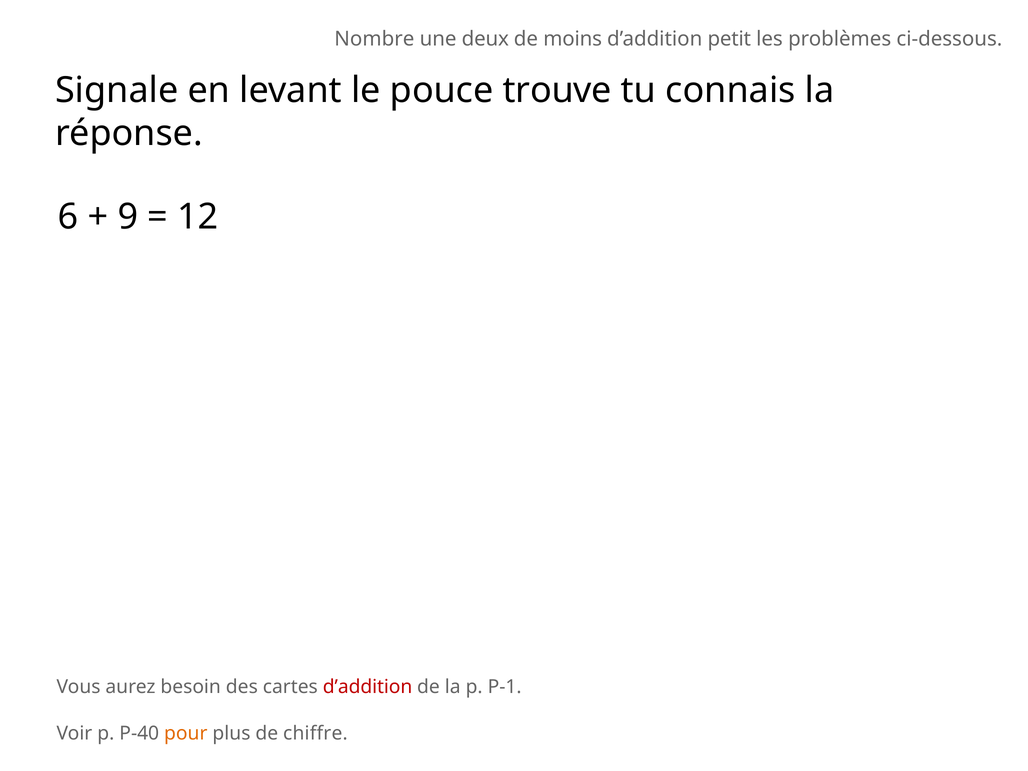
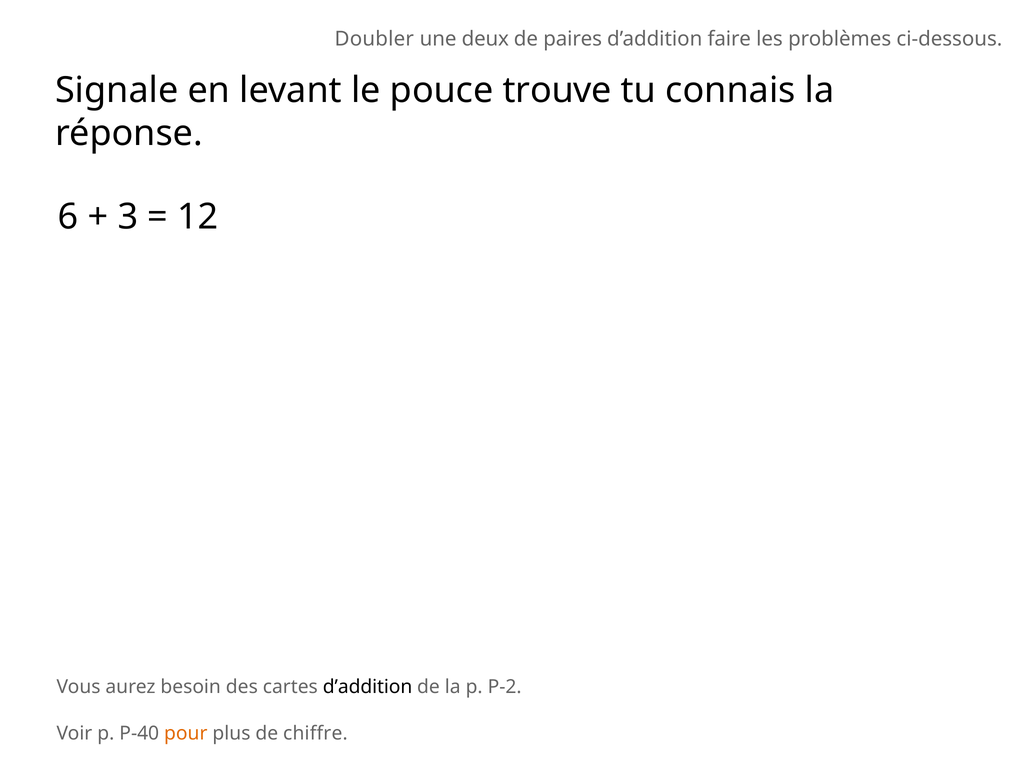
Nombre: Nombre -> Doubler (374, 39)
moins: moins -> paires (573, 39)
petit: petit -> faire (729, 39)
9: 9 -> 3 (128, 217)
d’addition colour: red -> black (368, 687)
P-1: P-1 -> P-2 (505, 687)
